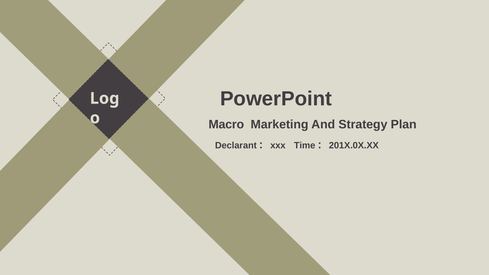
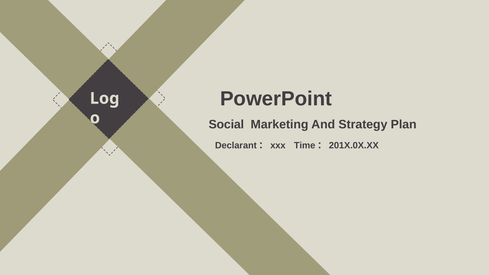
Macro: Macro -> Social (226, 125)
